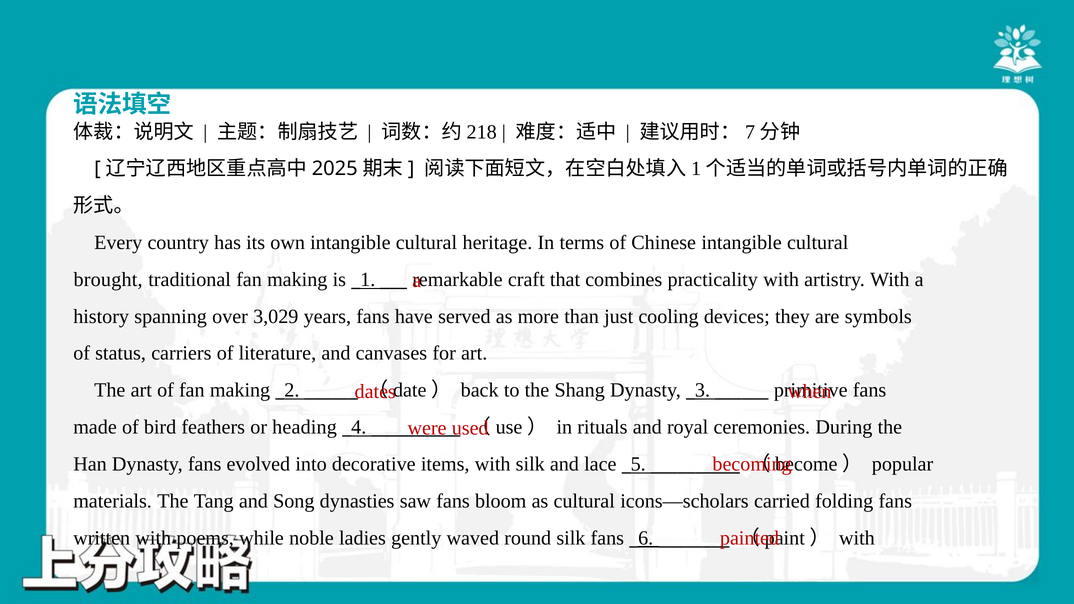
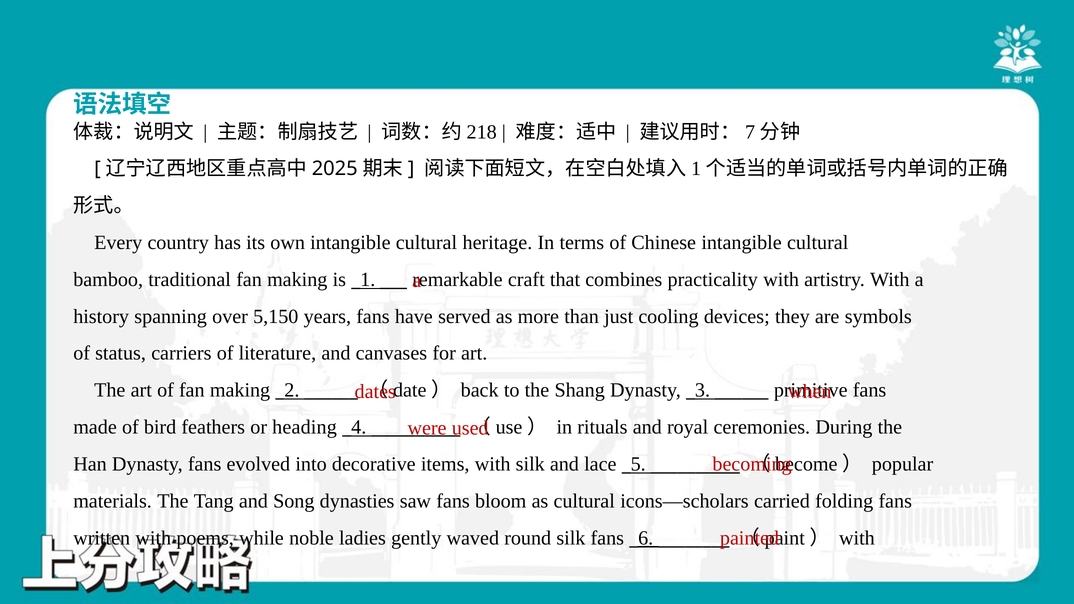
brought: brought -> bamboo (108, 280)
3,029: 3,029 -> 5,150 (276, 317)
